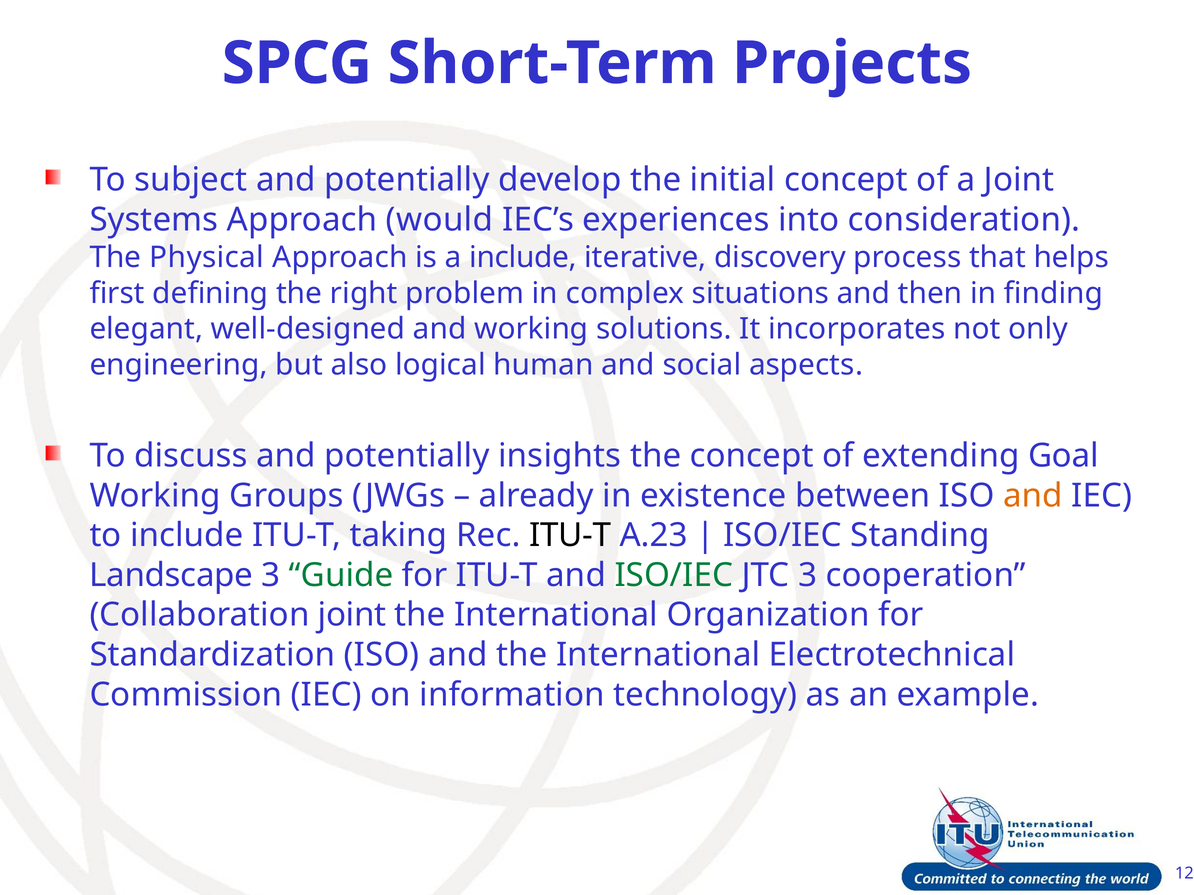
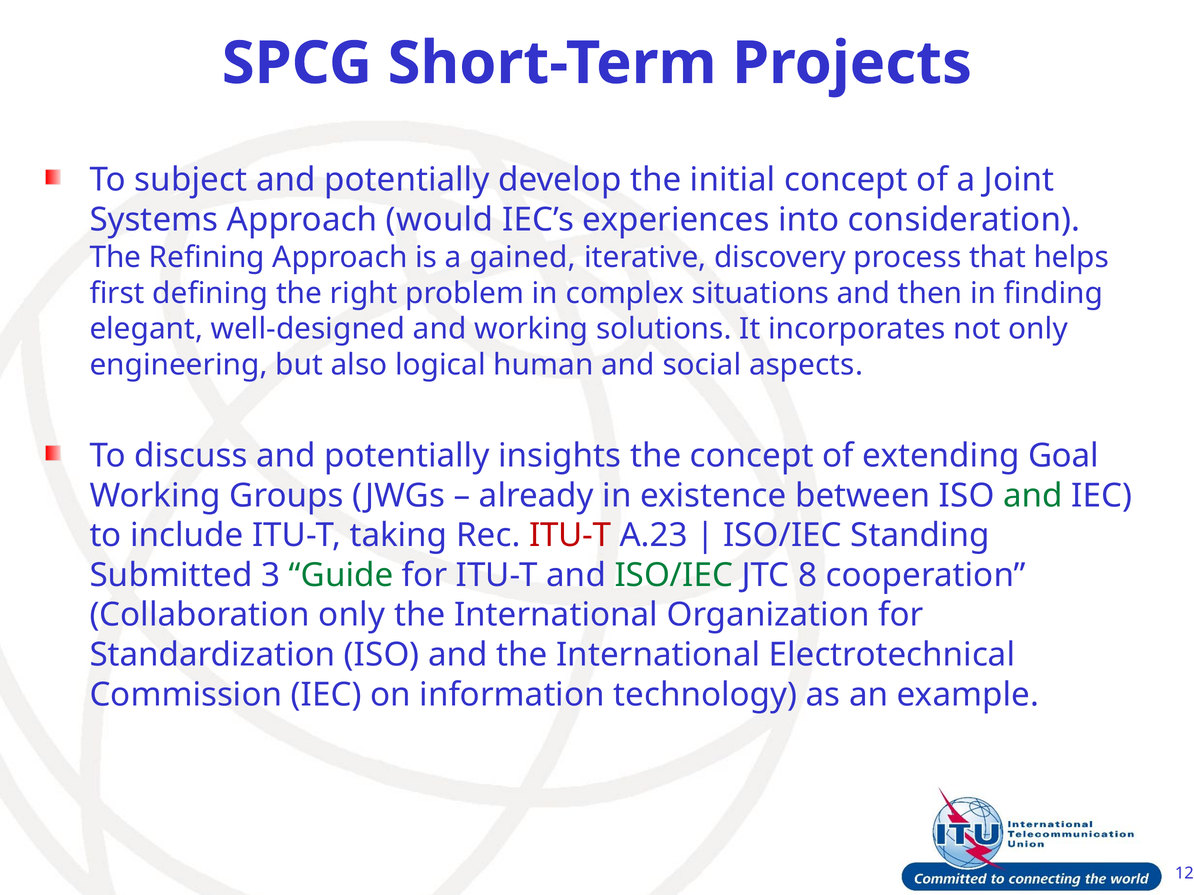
Physical: Physical -> Refining (207, 258)
a include: include -> gained (523, 258)
and colour: orange -> green (1033, 496)
ITU-T colour: black -> red (570, 536)
Landscape: Landscape -> Submitted (171, 576)
JTC 3: 3 -> 8 (808, 576)
Collaboration joint: joint -> only (352, 615)
